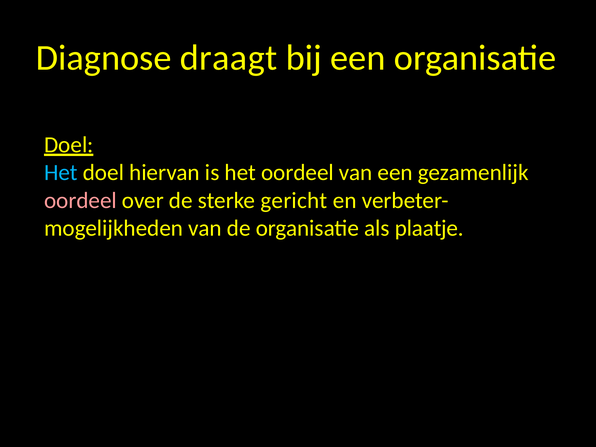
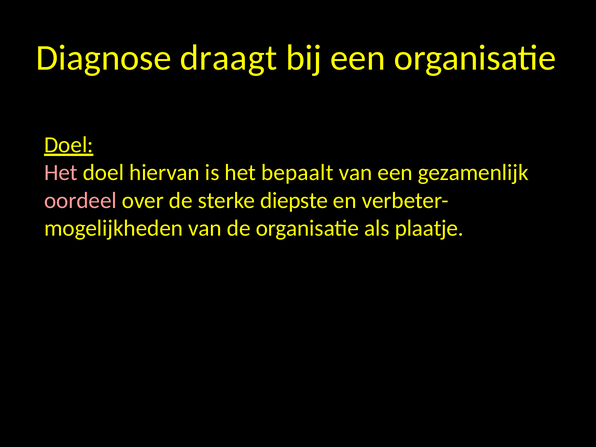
Het colour: light blue -> pink (61, 173)
het oordeel: oordeel -> bepaalt (297, 173)
gericht: gericht -> diepste (294, 200)
